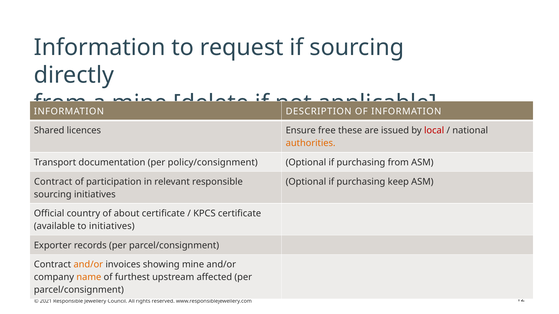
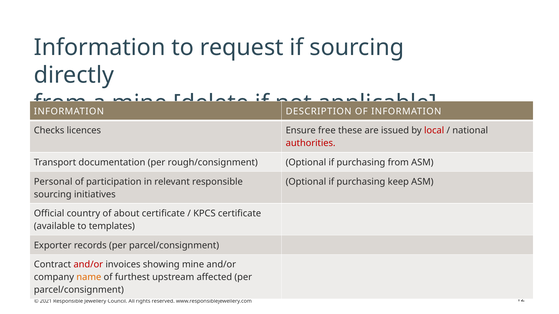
Shared: Shared -> Checks (49, 131)
authorities colour: orange -> red (311, 143)
policy/consignment: policy/consignment -> rough/consignment (213, 163)
Contract: Contract -> Personal (53, 182)
to initiatives: initiatives -> templates (112, 226)
and/or colour: orange -> red (88, 265)
